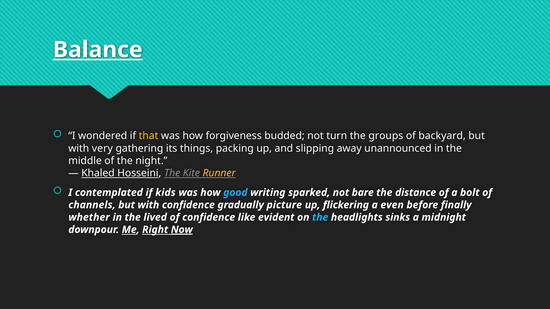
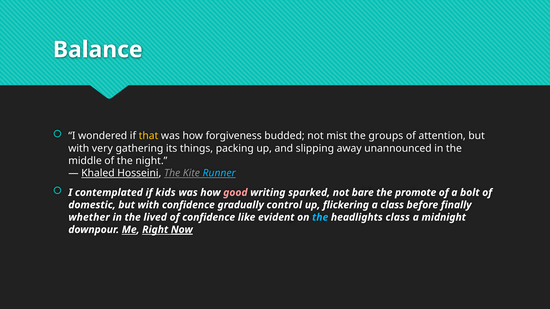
Balance underline: present -> none (98, 50)
turn: turn -> mist (337, 136)
backyard: backyard -> attention (442, 136)
Runner colour: yellow -> light blue (219, 173)
good colour: light blue -> pink (235, 193)
distance: distance -> promote (416, 193)
channels: channels -> domestic (92, 205)
picture: picture -> control (284, 205)
a even: even -> class (392, 205)
headlights sinks: sinks -> class (398, 217)
